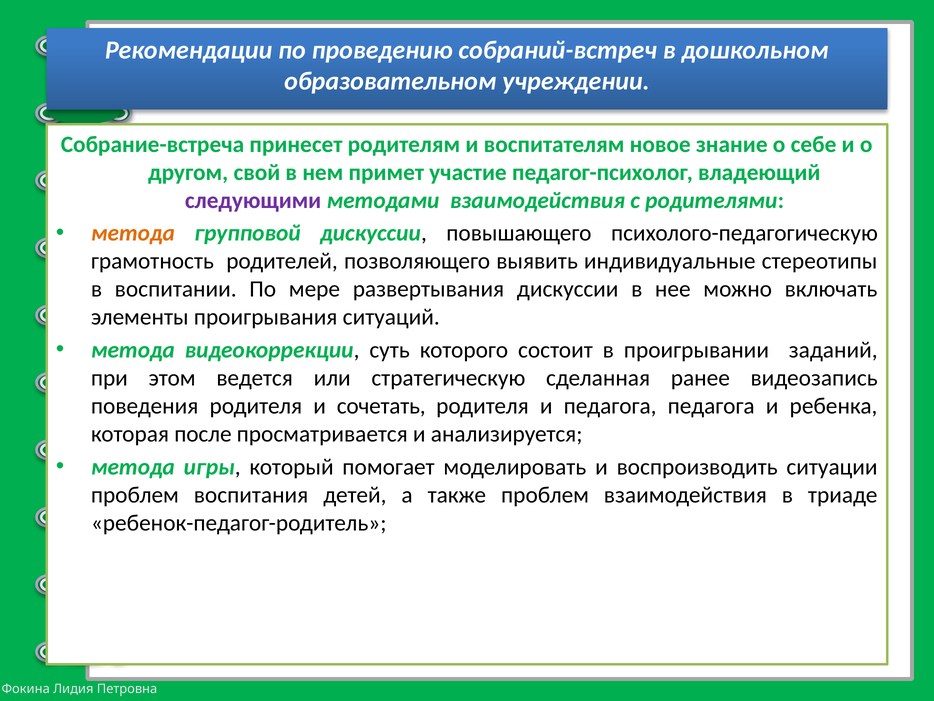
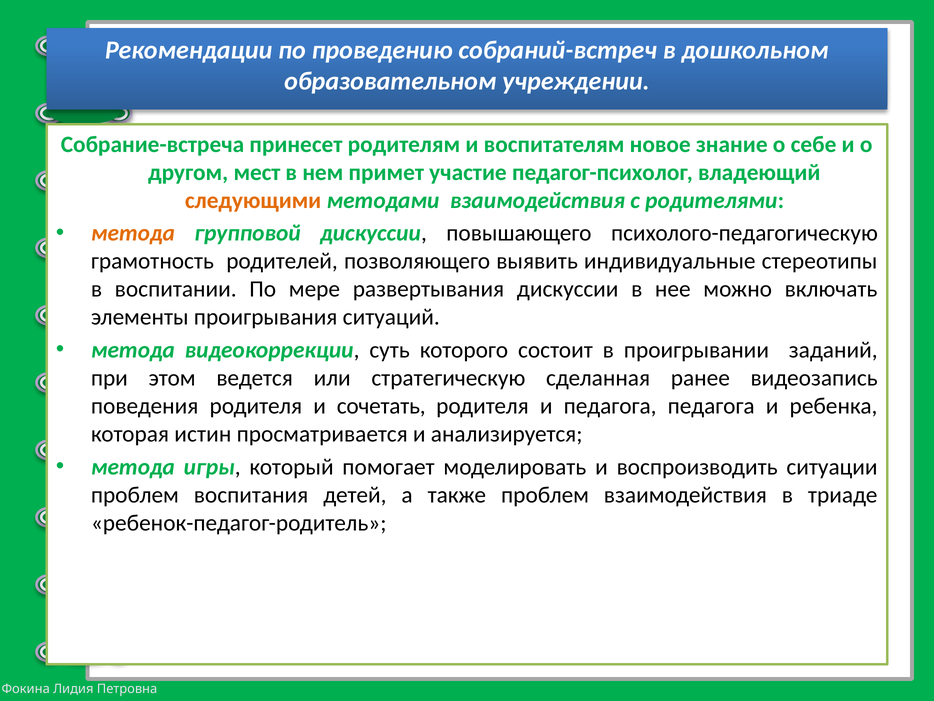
свой: свой -> мест (257, 172)
следующими colour: purple -> orange (253, 200)
после: после -> истин (203, 434)
